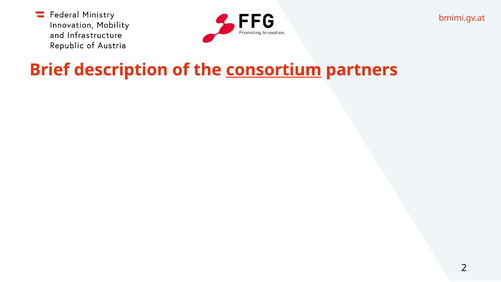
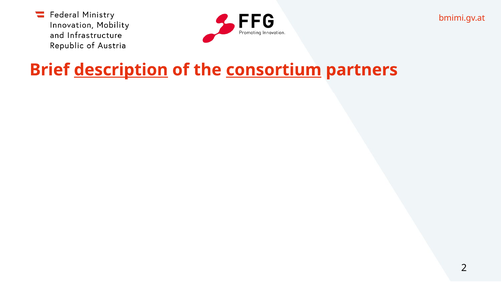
description underline: none -> present (121, 70)
